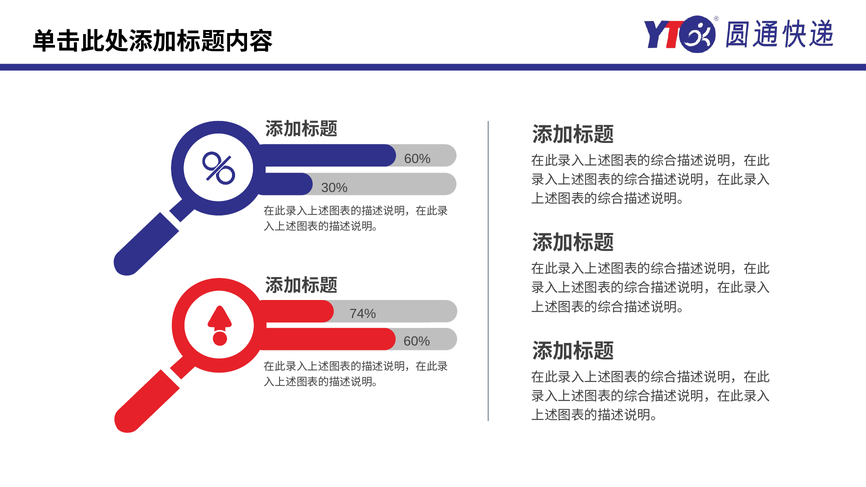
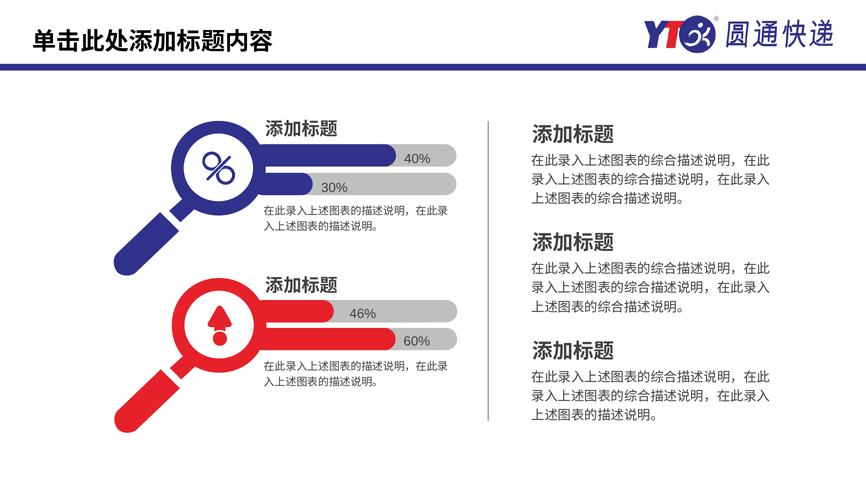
60%: 60% -> 40% (417, 159)
74%: 74% -> 46% (363, 314)
